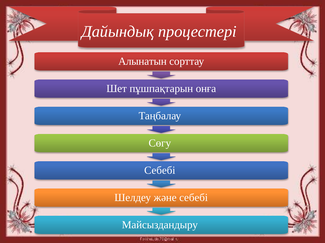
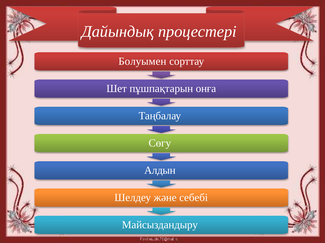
Алынатын: Алынатын -> Болуымен (142, 62)
Себебі: Себебі -> Алдын (160, 171)
